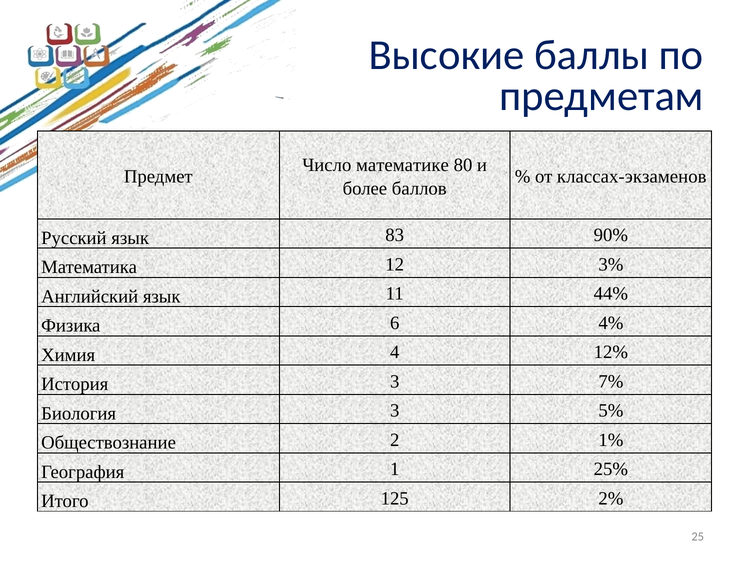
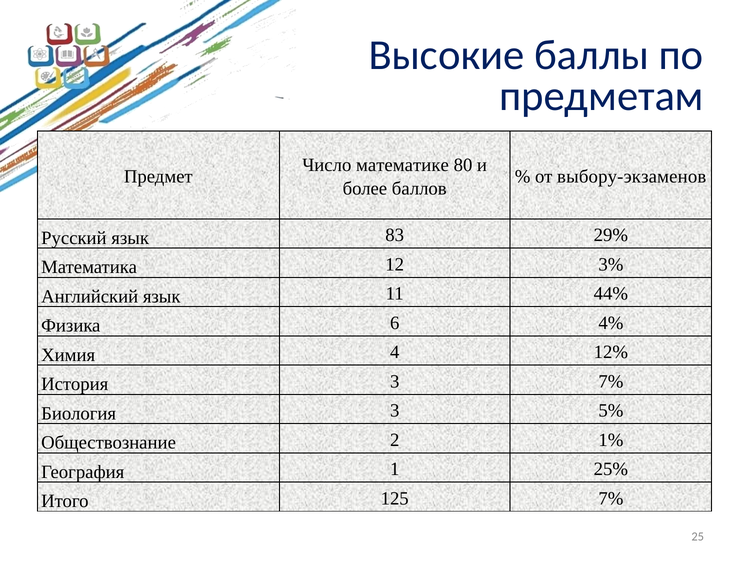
классах-экзаменов: классах-экзаменов -> выбору-экзаменов (632, 177)
90%: 90% -> 29% (611, 235)
125 2%: 2% -> 7% (611, 498)
